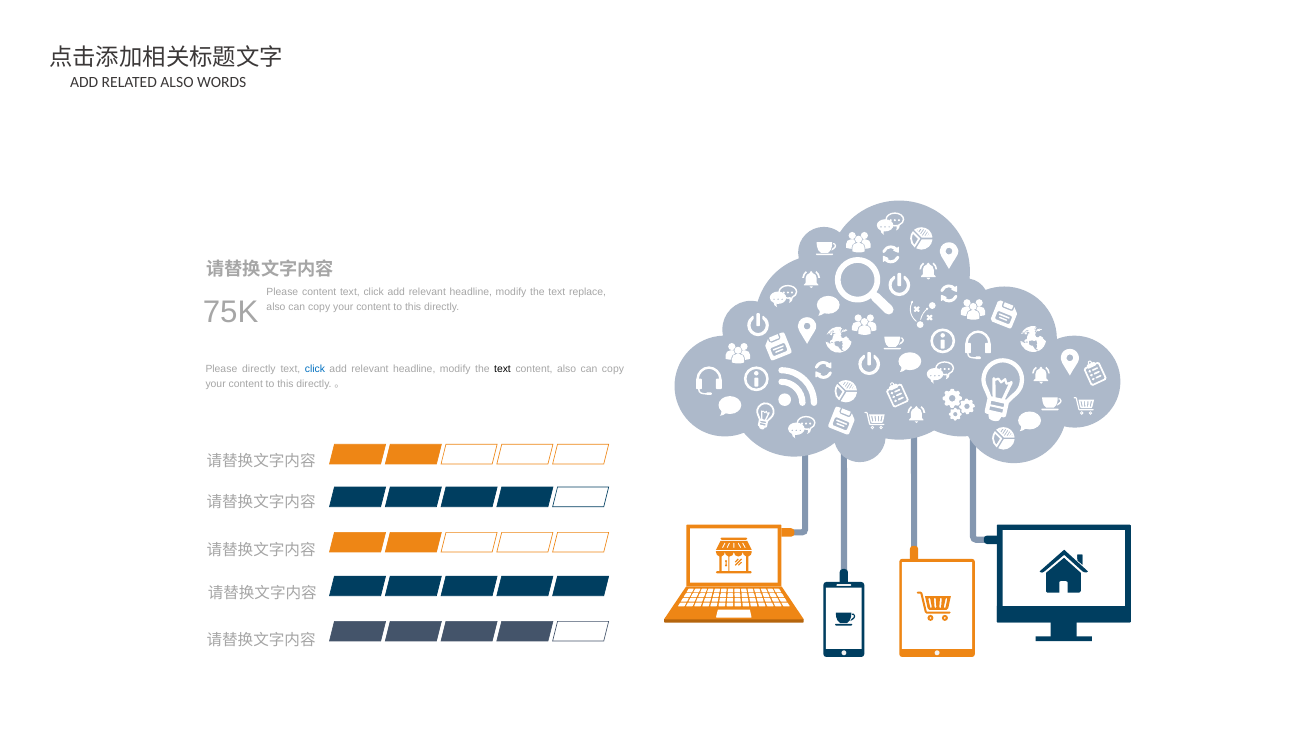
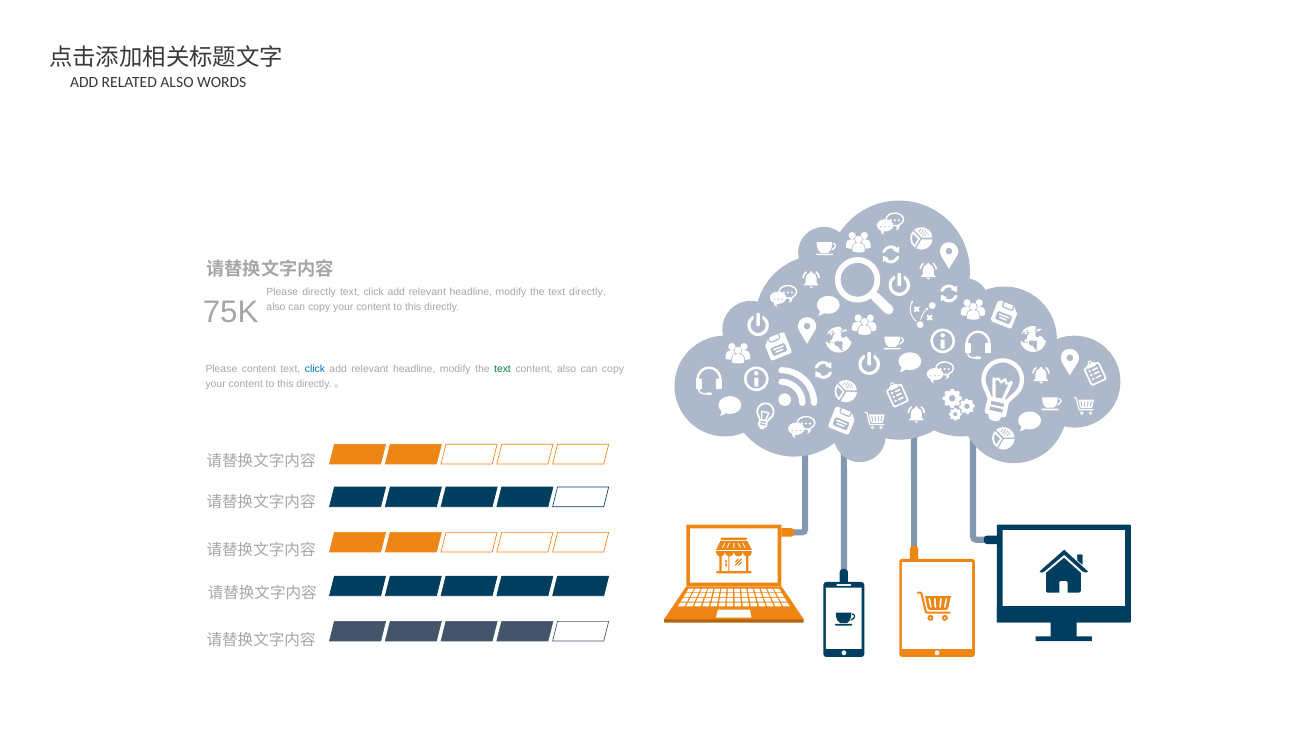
Please content: content -> directly (319, 292)
text replace: replace -> directly (587, 292)
Please directly: directly -> content (259, 369)
text colour: black -> green (502, 369)
